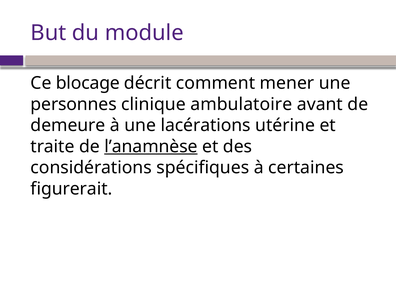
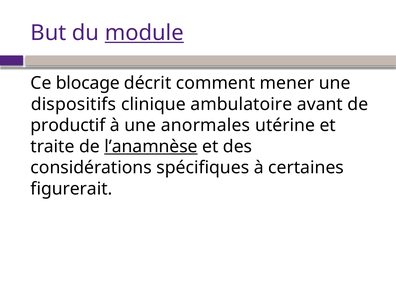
module underline: none -> present (144, 33)
personnes: personnes -> dispositifs (73, 104)
demeure: demeure -> productif (68, 125)
lacérations: lacérations -> anormales (206, 125)
